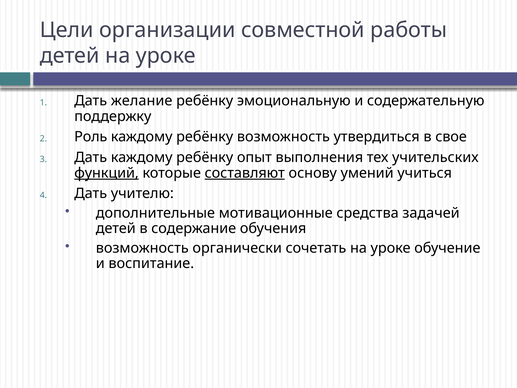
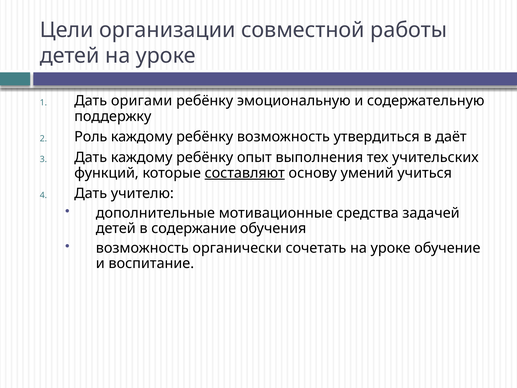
желание: желание -> оригами (142, 101)
свое: свое -> даёт (451, 137)
функций underline: present -> none (107, 173)
